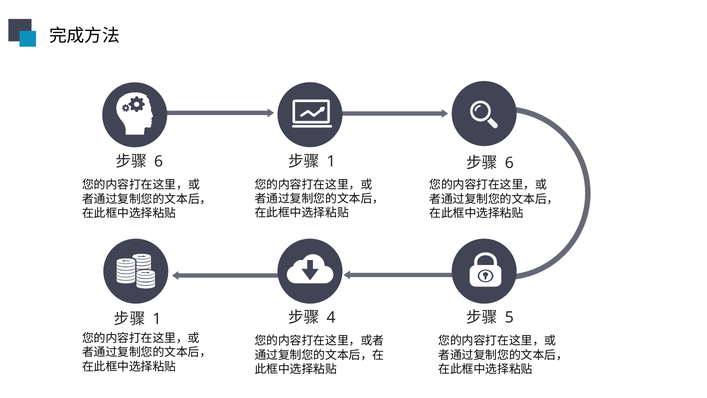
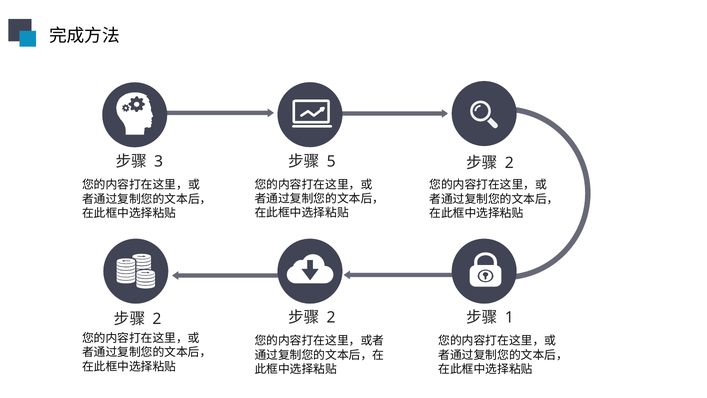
6: 6 -> 3 (159, 162)
1: 1 -> 5 (331, 162)
6: 6 -> 2 (509, 163)
4: 4 -> 2 (331, 317)
5: 5 -> 1 (509, 317)
1: 1 -> 2 (157, 319)
